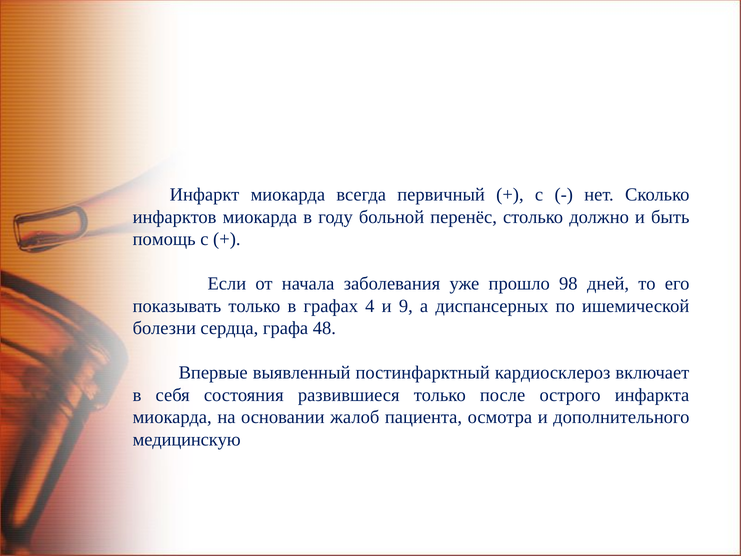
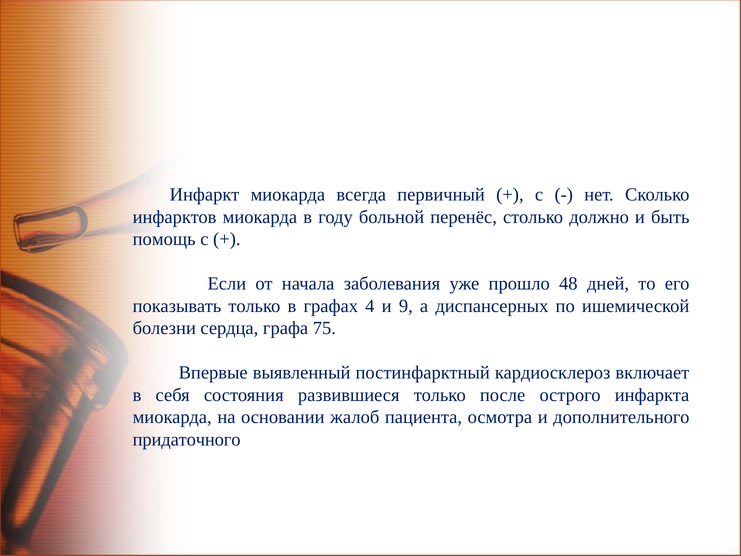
98: 98 -> 48 (568, 284)
48: 48 -> 75 (324, 328)
медицинскую: медицинскую -> придаточного (187, 439)
